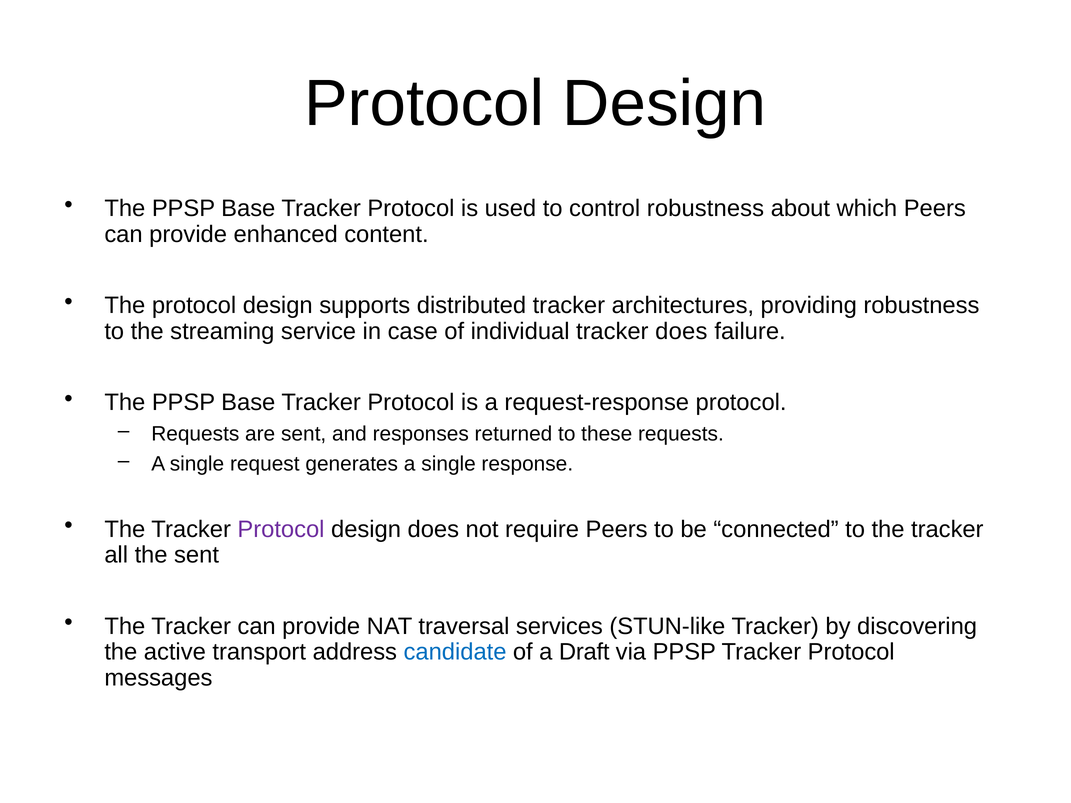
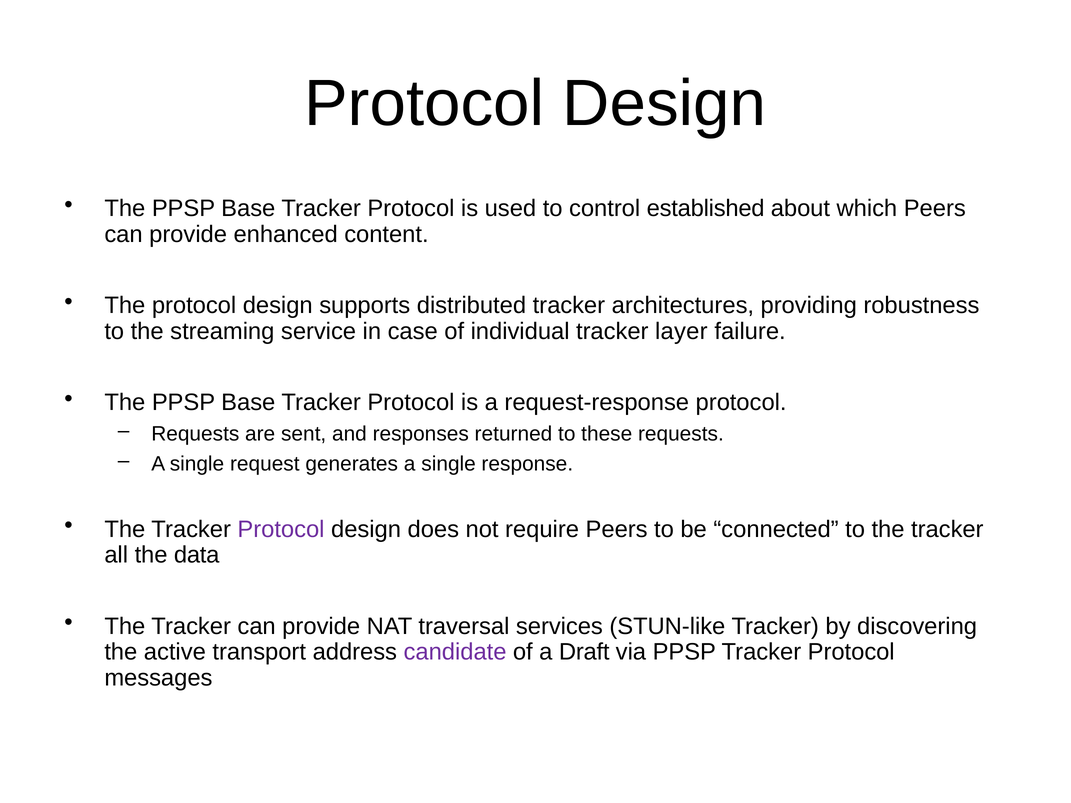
control robustness: robustness -> established (706, 209)
tracker does: does -> layer (681, 331)
the sent: sent -> data (197, 555)
candidate colour: blue -> purple (455, 652)
